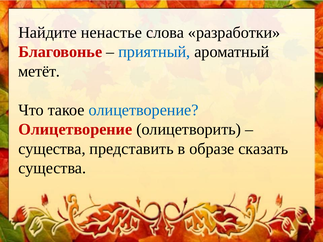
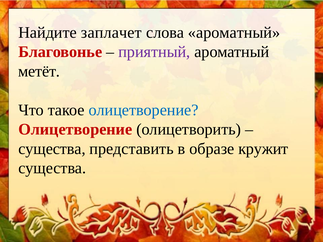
ненастье: ненастье -> заплачет (111, 33)
слова разработки: разработки -> ароматный (234, 33)
приятный colour: blue -> purple (154, 52)
сказать: сказать -> кружит (263, 149)
